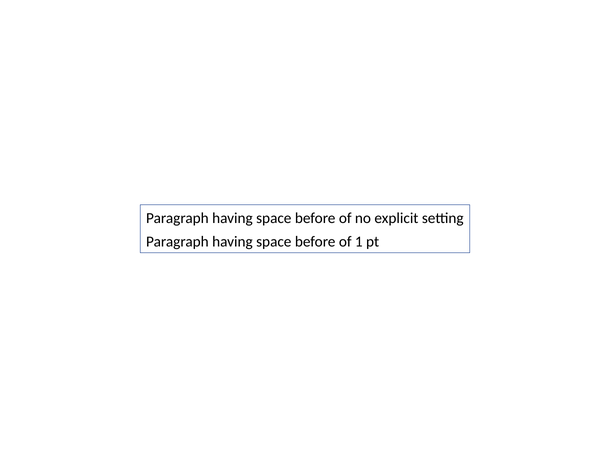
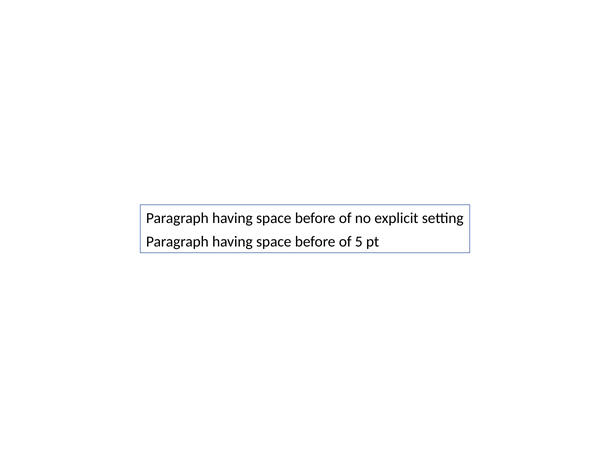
1: 1 -> 5 (359, 241)
